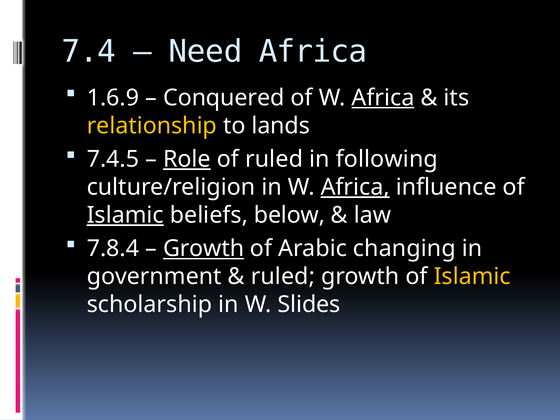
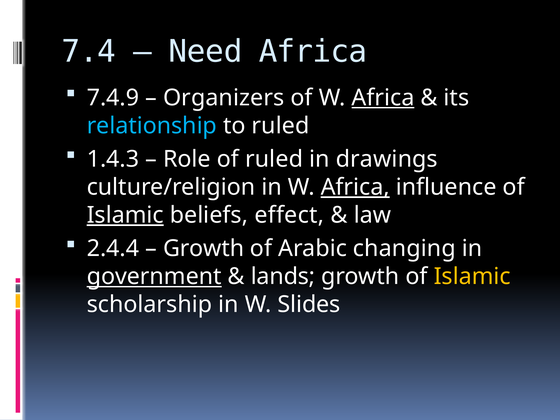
1.6.9: 1.6.9 -> 7.4.9 (113, 98)
Conquered: Conquered -> Organizers (224, 98)
relationship colour: yellow -> light blue (152, 126)
to lands: lands -> ruled (281, 126)
7.4.5: 7.4.5 -> 1.4.3 (113, 159)
Role underline: present -> none (187, 159)
following: following -> drawings (387, 159)
below: below -> effect (289, 215)
7.8.4: 7.8.4 -> 2.4.4 (113, 249)
Growth underline: present -> none (204, 249)
government underline: none -> present (154, 277)
ruled: ruled -> lands (283, 277)
